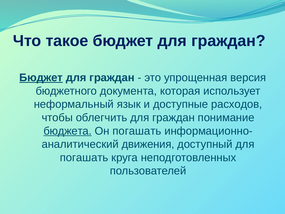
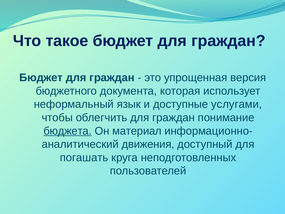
Бюджет underline: present -> none (41, 78)
расходов: расходов -> услугами (237, 104)
Он погашать: погашать -> материал (137, 131)
